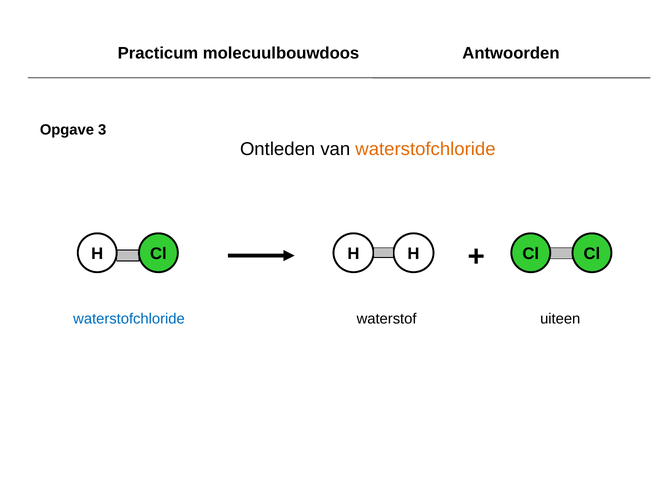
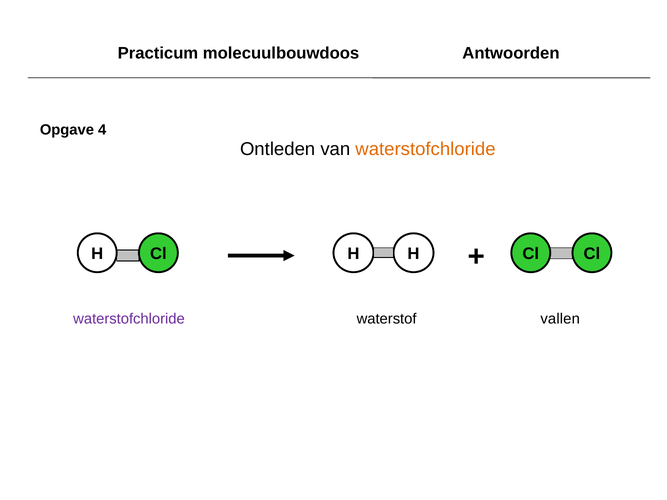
3: 3 -> 4 (102, 130)
waterstofchloride colour: blue -> purple (129, 319)
uiteen: uiteen -> vallen (560, 319)
